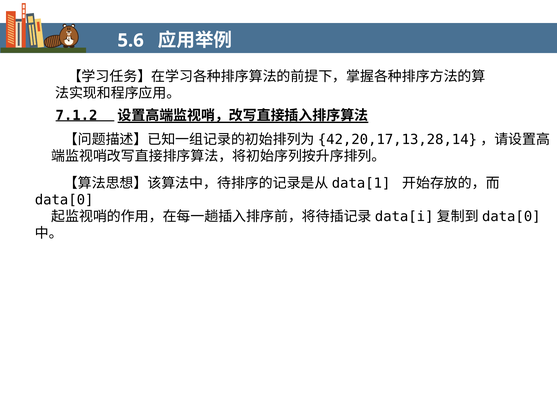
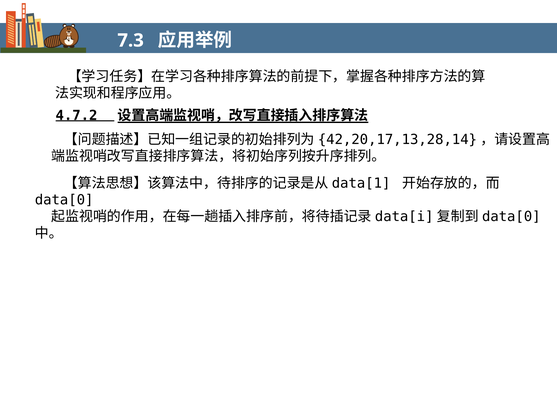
5.6: 5.6 -> 7.3 (131, 40)
7.1.2: 7.1.2 -> 4.7.2 (77, 116)
